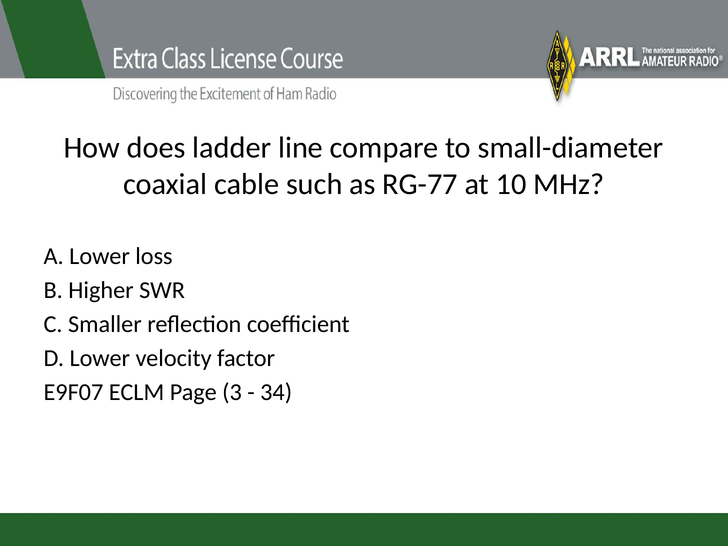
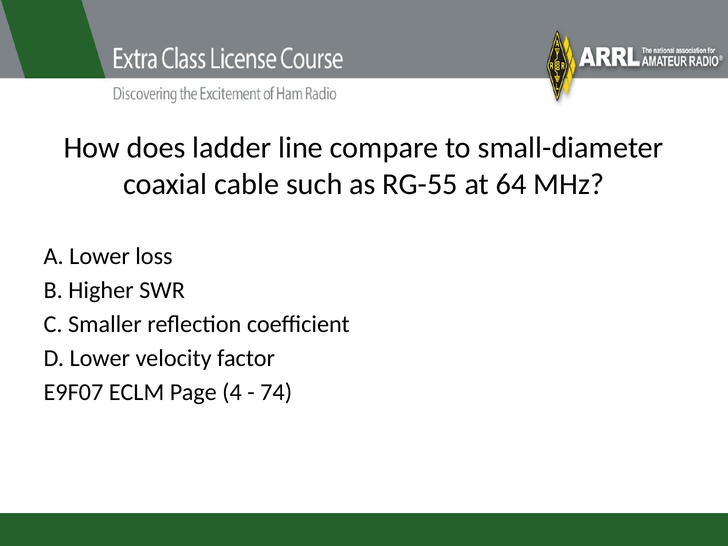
RG-77: RG-77 -> RG-55 (420, 184)
10: 10 -> 64 (511, 184)
3: 3 -> 4 (232, 392)
34: 34 -> 74 (276, 392)
